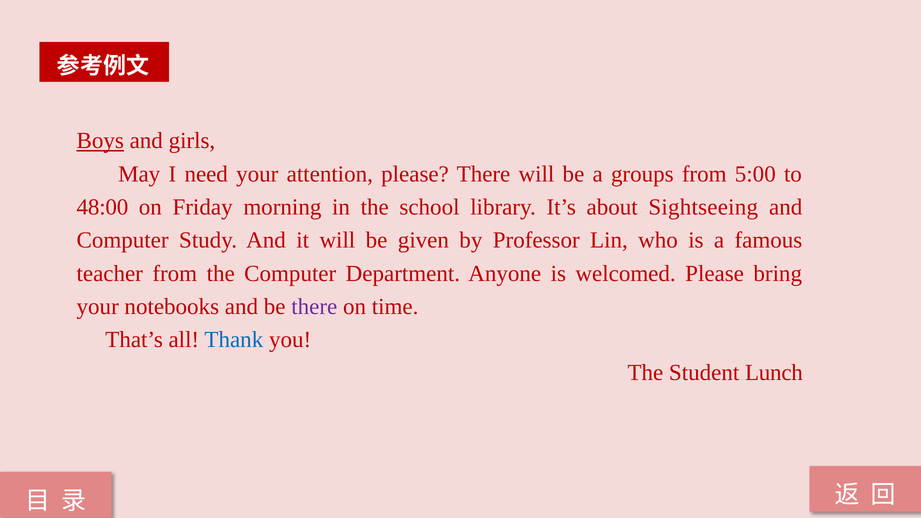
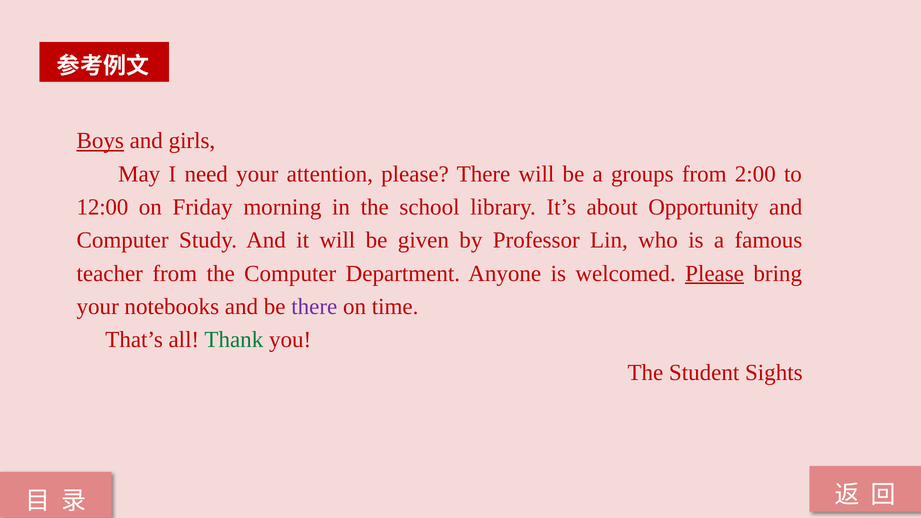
5:00: 5:00 -> 2:00 (755, 174)
48:00: 48:00 -> 12:00 (102, 207)
Sightseeing: Sightseeing -> Opportunity (703, 207)
Please underline: none -> present (715, 273)
Thank colour: blue -> green (234, 340)
Lunch: Lunch -> Sights (774, 373)
